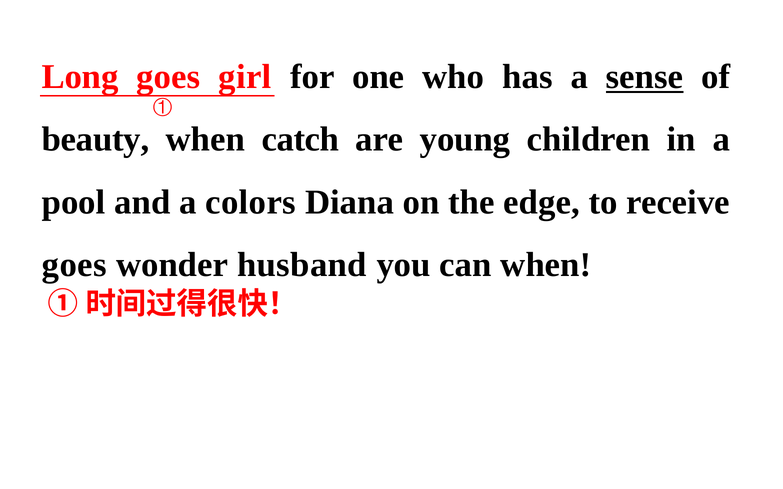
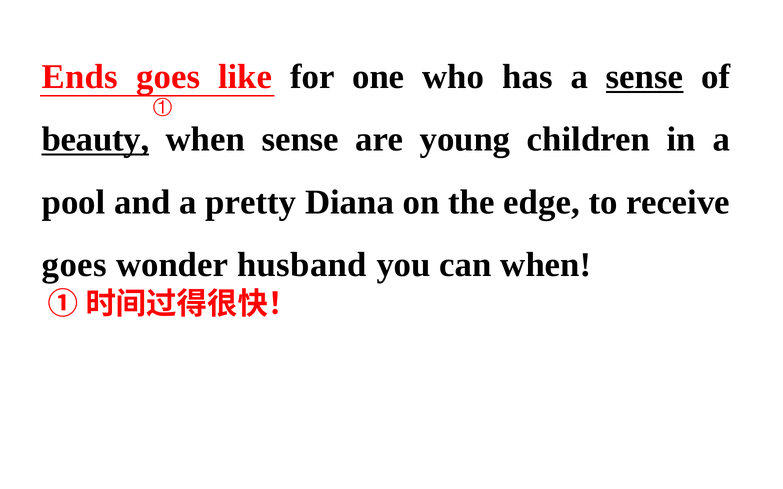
Long: Long -> Ends (80, 77)
girl: girl -> like (245, 77)
beauty underline: none -> present (95, 140)
when catch: catch -> sense (300, 140)
colors: colors -> pretty (251, 202)
